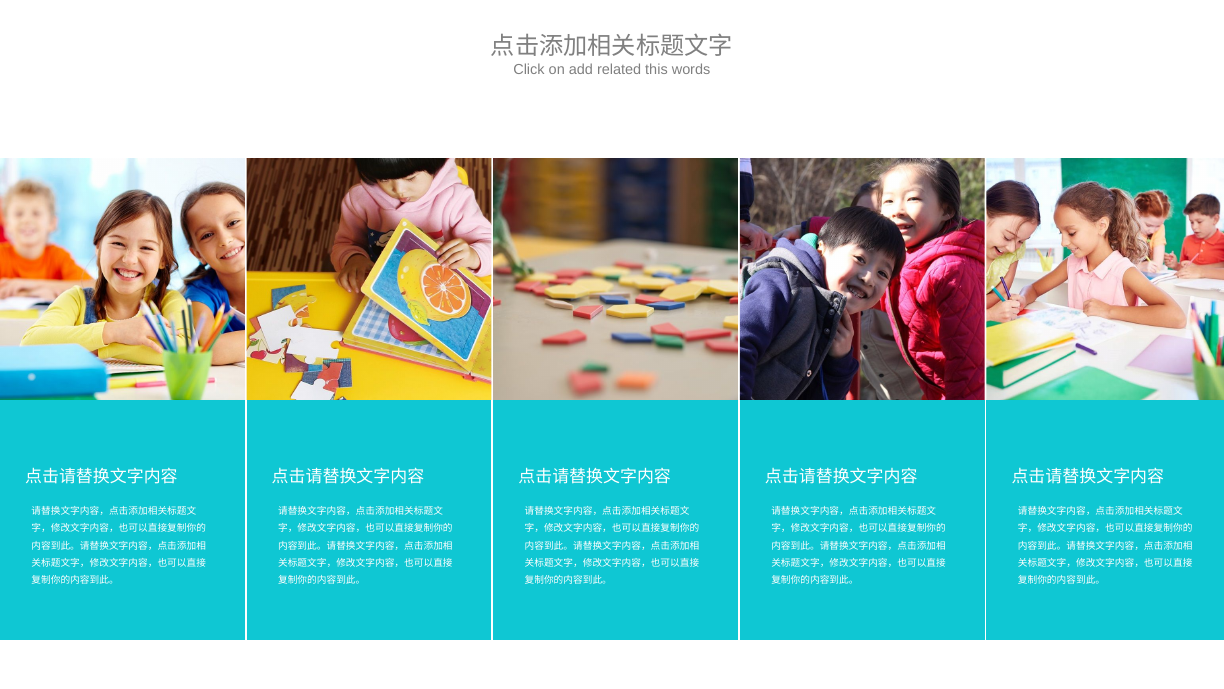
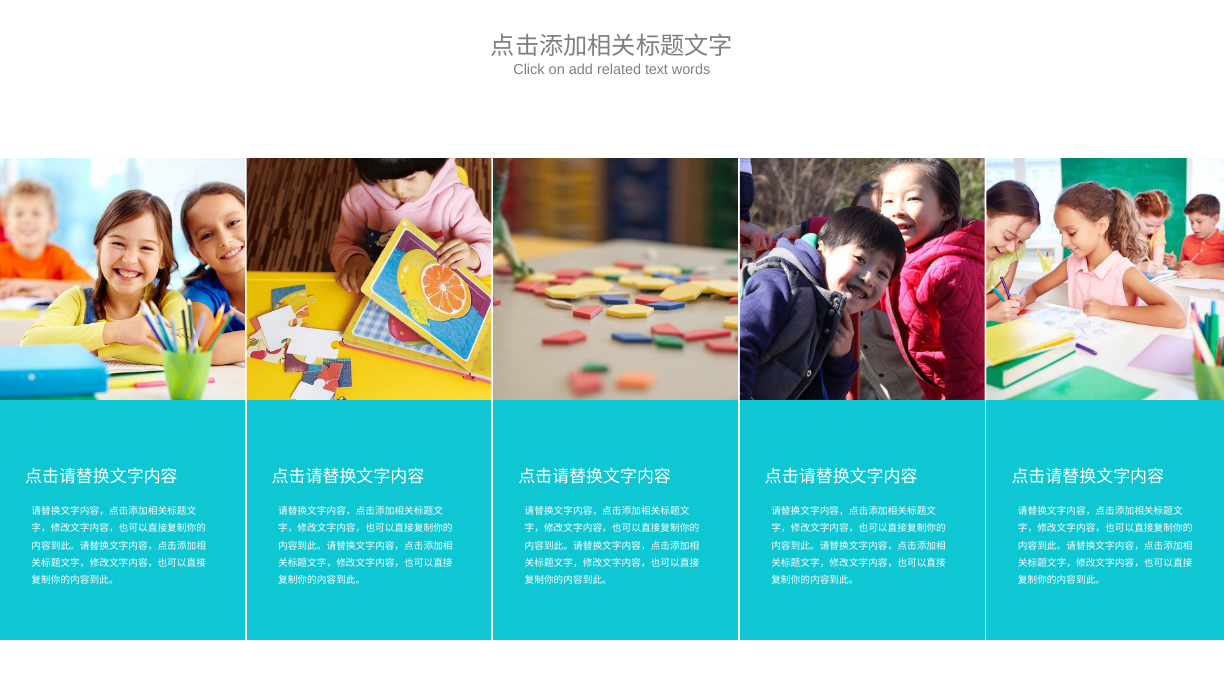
this: this -> text (657, 70)
